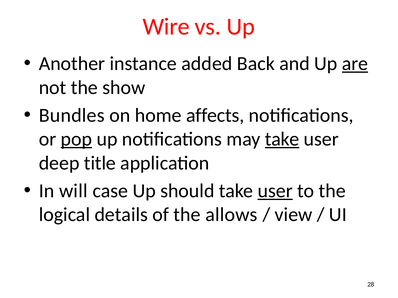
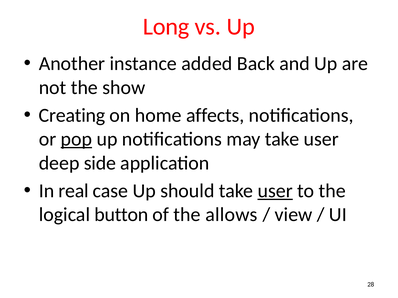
Wire: Wire -> Long (166, 27)
are underline: present -> none (355, 64)
Bundles: Bundles -> Creating (72, 115)
take underline: present -> none (282, 139)
title: title -> side (100, 163)
will: will -> real (74, 191)
details: details -> button (121, 215)
